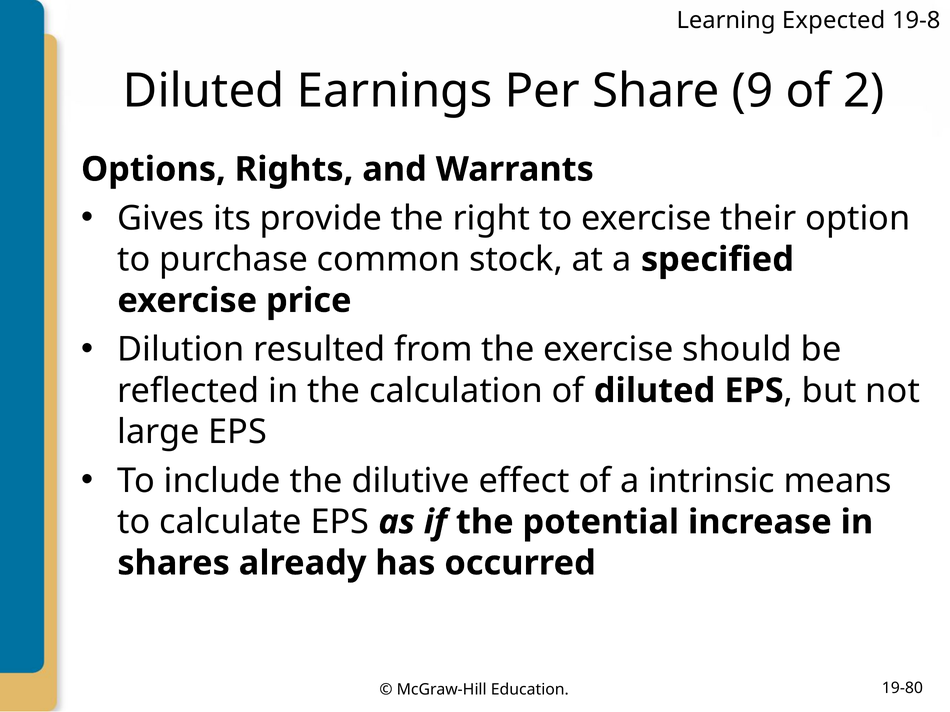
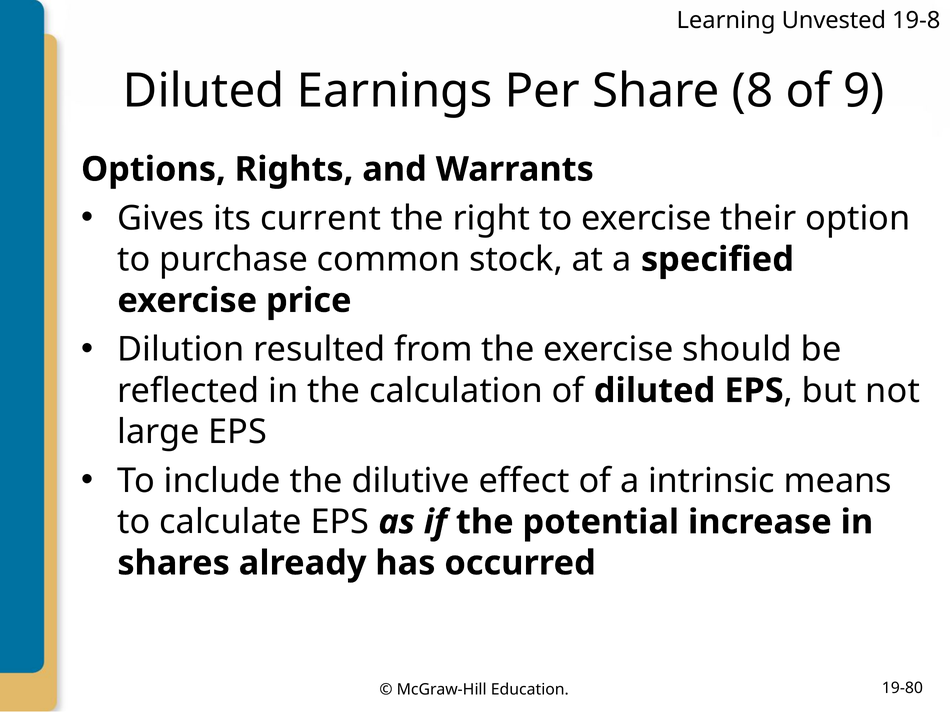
Expected: Expected -> Unvested (834, 20)
9: 9 -> 8 (753, 91)
2: 2 -> 9 (864, 91)
provide: provide -> current (321, 219)
